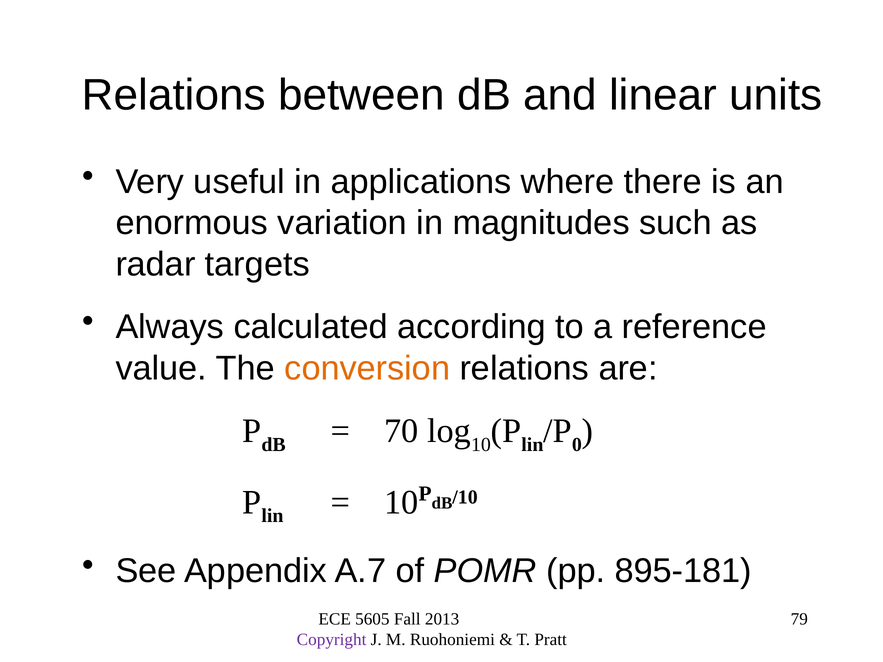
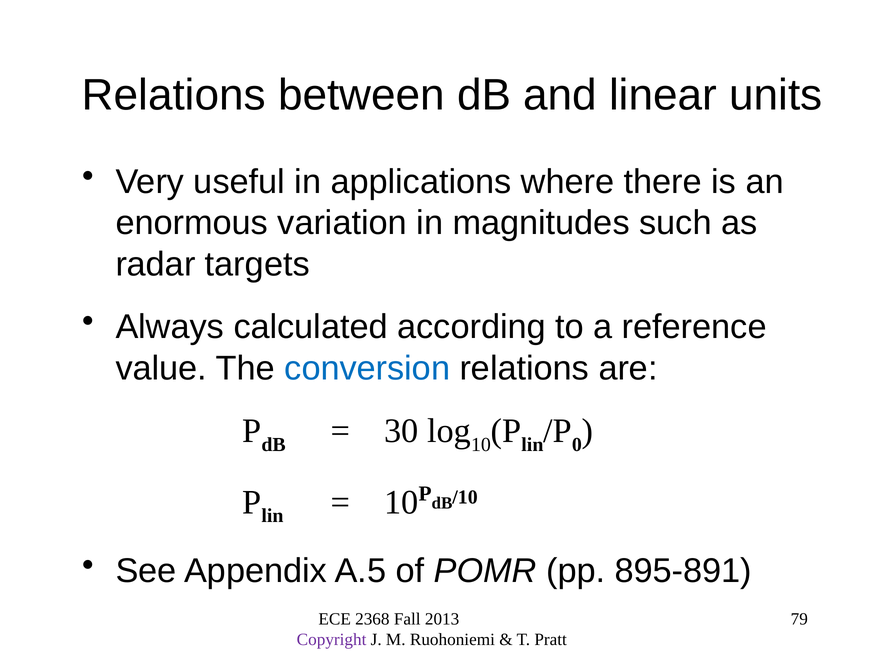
conversion colour: orange -> blue (367, 368)
70: 70 -> 30 (401, 431)
A.7: A.7 -> A.5 (360, 571)
895-181: 895-181 -> 895-891 (683, 571)
5605: 5605 -> 2368 (372, 619)
